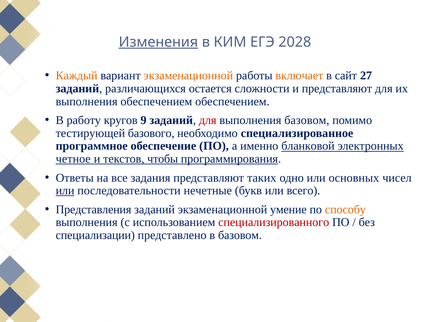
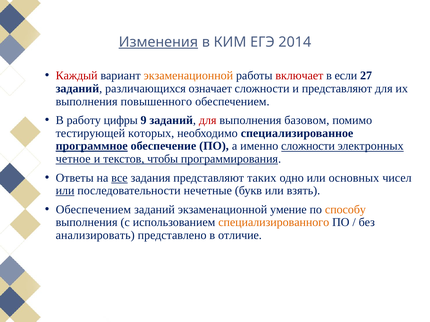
2028: 2028 -> 2014 (295, 42)
Каждый colour: orange -> red (77, 76)
включает colour: orange -> red (299, 76)
сайт: сайт -> если (346, 76)
остается: остается -> означает (210, 89)
выполнения обеспечением: обеспечением -> повышенного (156, 102)
кругов: кругов -> цифры (121, 120)
базового: базового -> которых (151, 133)
программное underline: none -> present (92, 146)
именно бланковой: бланковой -> сложности (308, 146)
все underline: none -> present (119, 178)
всего: всего -> взять (303, 191)
Представления: Представления -> Обеспечением (93, 210)
специализированного colour: red -> orange (274, 223)
специализации: специализации -> анализировать (95, 236)
в базовом: базовом -> отличие (240, 236)
